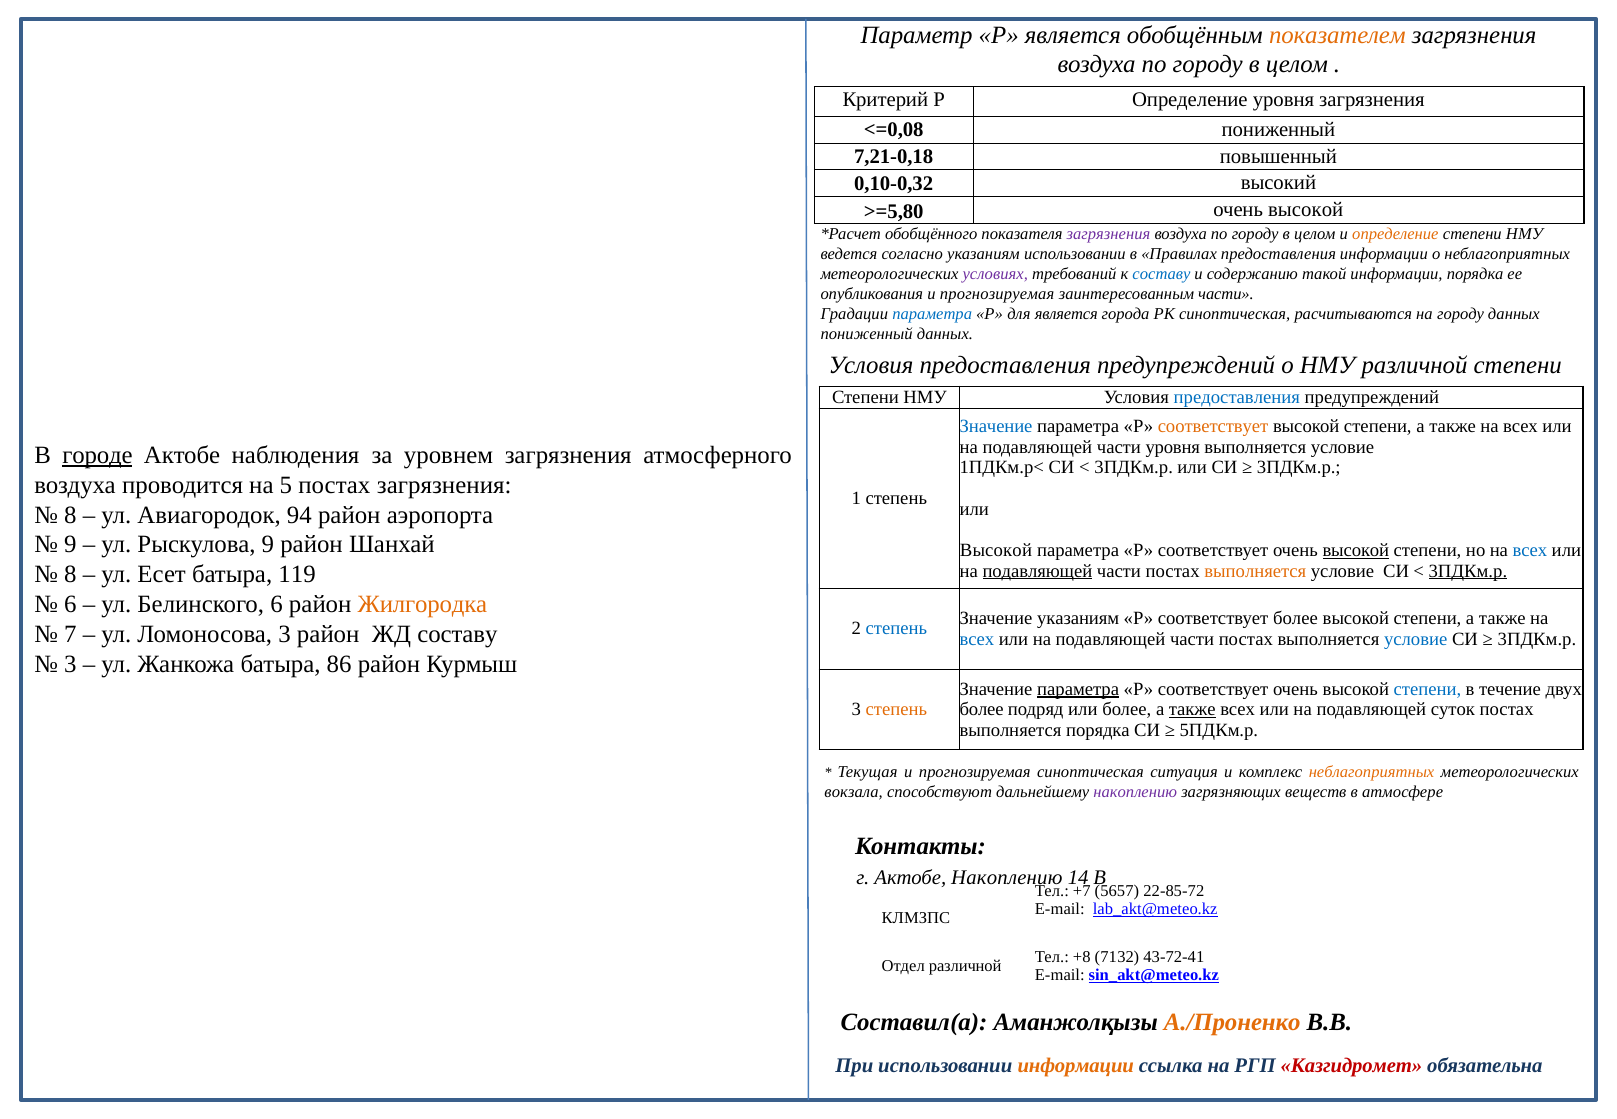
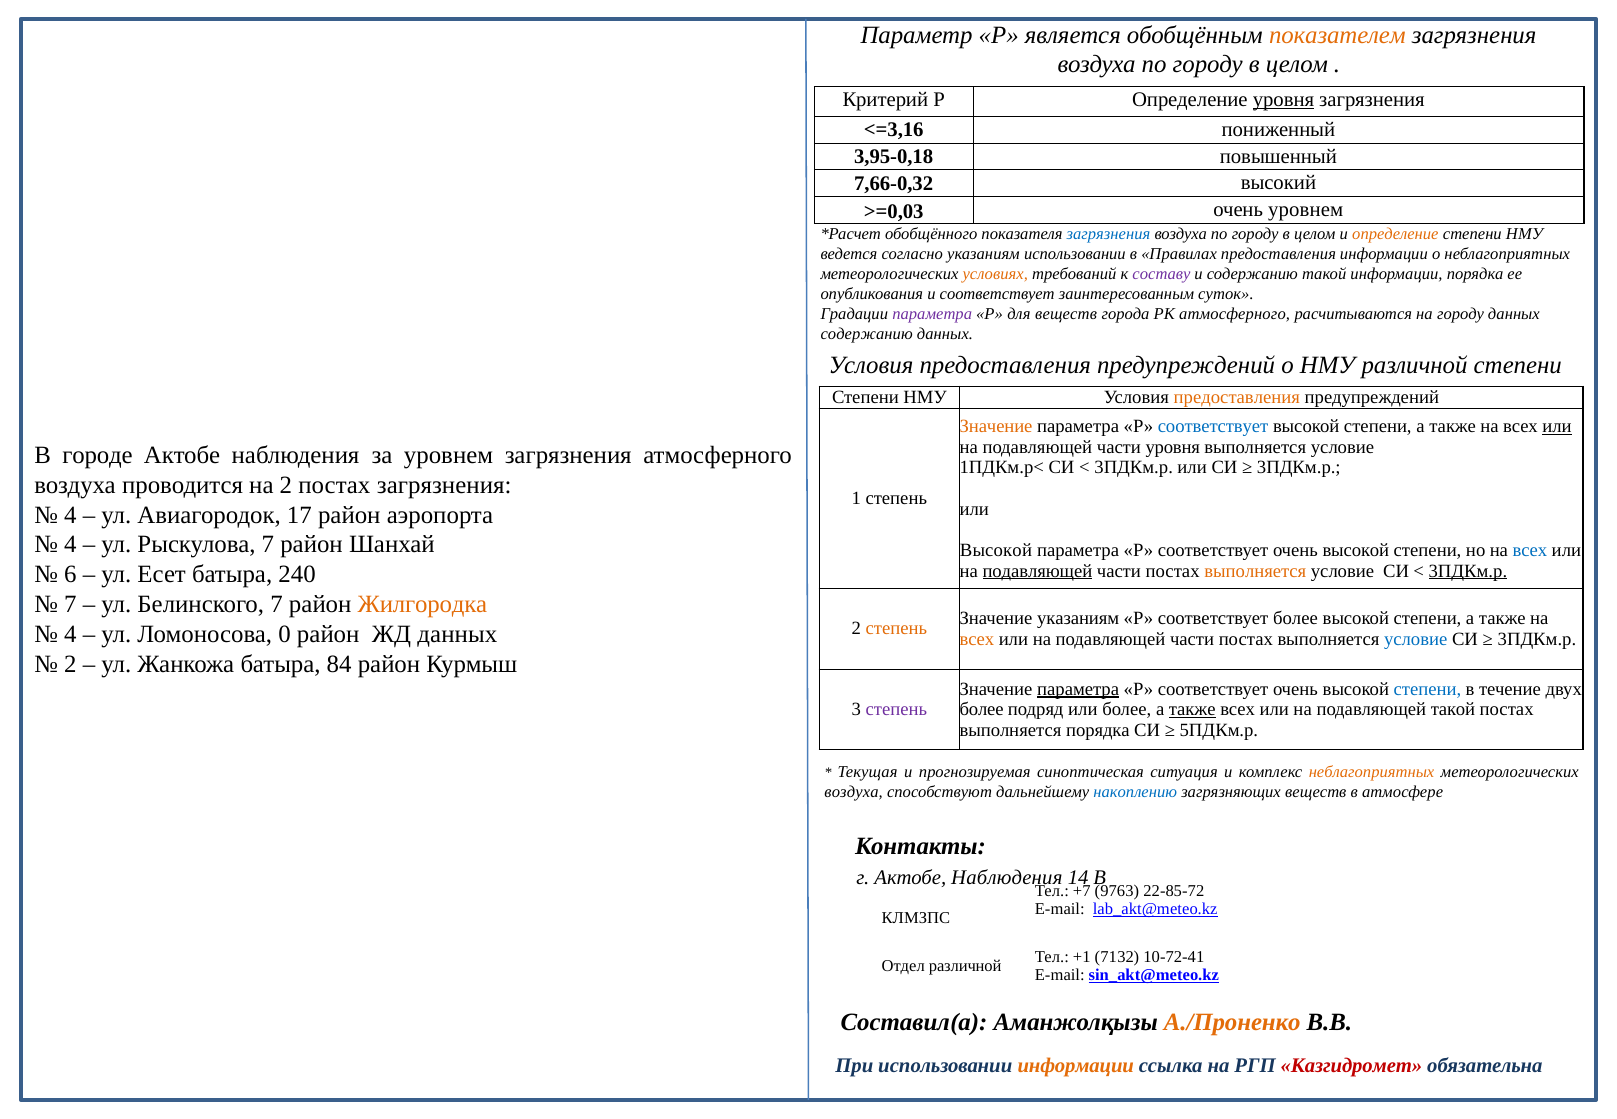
уровня underline: none -> present (1283, 100)
<=0,08: <=0,08 -> <=3,16 (894, 130)
7,21-0,18: 7,21-0,18 -> 3,95-0,18 (894, 157)
0,10-0,32: 0,10-0,32 -> 7,66-0,32 (894, 183)
>=5,80: >=5,80 -> >=0,03 (894, 212)
высокой: высокой -> уровнем (1306, 210)
загрязнения colour: purple -> blue (1108, 235)
условиях colour: purple -> orange (995, 274)
составу colour: blue -> purple (1161, 274)
опубликования и прогнозируемая: прогнозируемая -> соответствует (997, 294)
заинтересованным части: части -> суток (1226, 294)
параметра colour: blue -> purple (932, 314)
для является: является -> веществ (1066, 314)
РК синоптическая: синоптическая -> атмосферного (1235, 314)
пониженный: пониженный -> содержанию (867, 334)
предоставления colour: blue -> orange (1237, 398)
Значение colour: blue -> orange (996, 426)
соответствует colour: orange -> blue (1213, 426)
или underline: none -> present (1557, 426)
городе underline: present -> none (98, 455)
на 5: 5 -> 2 (286, 485)
8: 8 -> 4 (70, 515)
94: 94 -> 17 (299, 515)
9: 9 -> 4 (70, 545)
Рыскулова 9: 9 -> 7 (268, 545)
высокой underline: present -> none (1356, 550)
8: 8 -> 6 (70, 575)
119: 119 -> 240 (297, 575)
6: 6 -> 7 (70, 605)
Белинского 6: 6 -> 7 (277, 605)
степень colour: blue -> orange (896, 629)
7: 7 -> 4 (70, 635)
Ломоносова 3: 3 -> 0 (285, 635)
ЖД составу: составу -> данных (457, 635)
всех colour: blue -> orange (977, 639)
3: 3 -> 2 (70, 664)
86: 86 -> 84 (339, 664)
степень colour: orange -> purple (896, 710)
подавляющей суток: суток -> такой (1453, 710)
вокзала: вокзала -> воздуха (854, 792)
накоплению colour: purple -> blue (1135, 792)
г Актобе Накоплению: Накоплению -> Наблюдения (1007, 878)
5657: 5657 -> 9763 (1117, 891)
+8: +8 -> +1 (1082, 957)
43-72-41: 43-72-41 -> 10-72-41 (1174, 957)
